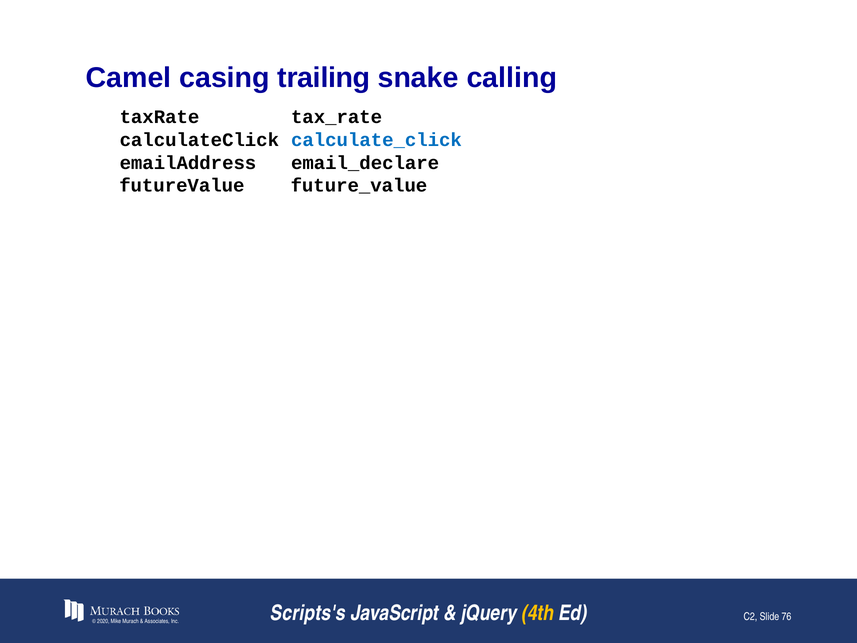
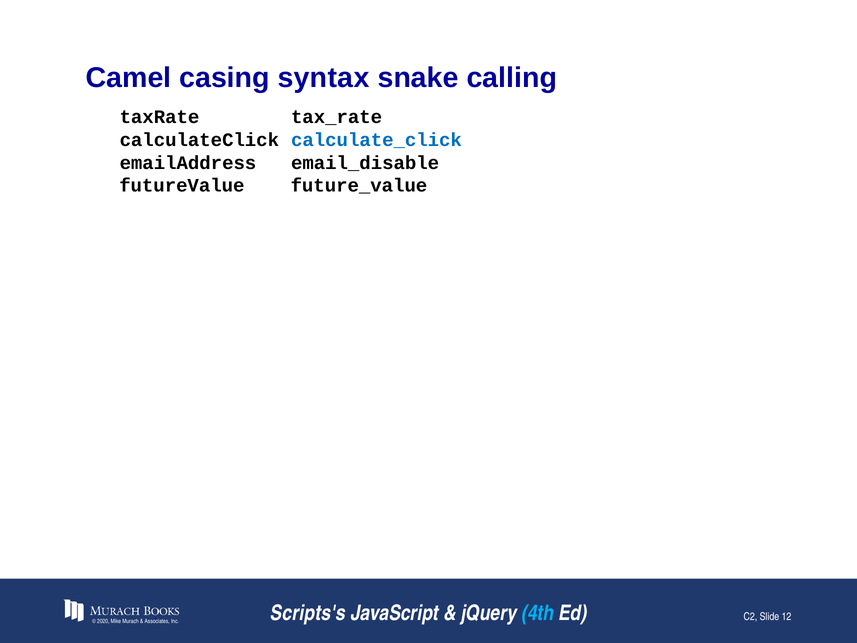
trailing: trailing -> syntax (324, 78)
email_declare: email_declare -> email_disable (365, 163)
4th colour: yellow -> light blue (538, 613)
76: 76 -> 12 (786, 617)
